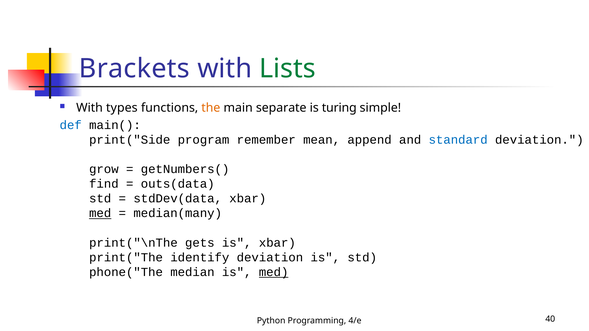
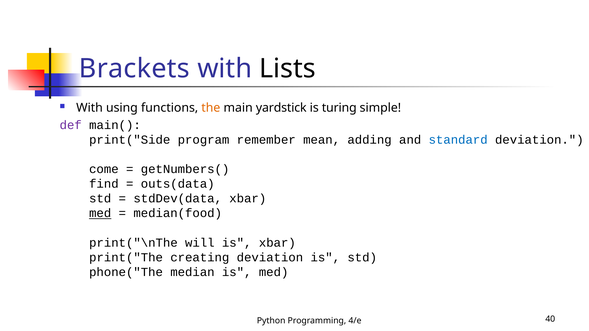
Lists colour: green -> black (287, 69)
types: types -> using (122, 108)
separate: separate -> yardstick (281, 108)
def colour: blue -> purple (71, 125)
append: append -> adding (370, 140)
grow: grow -> come (104, 169)
median(many: median(many -> median(food (178, 213)
gets: gets -> will (200, 243)
identify: identify -> creating (200, 258)
med underline: present -> none (274, 272)
